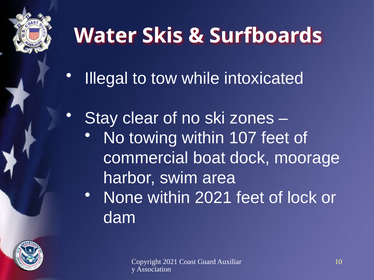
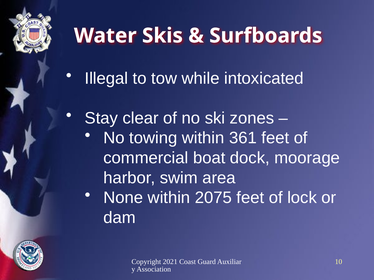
107: 107 -> 361 (243, 138)
within 2021: 2021 -> 2075 (213, 198)
